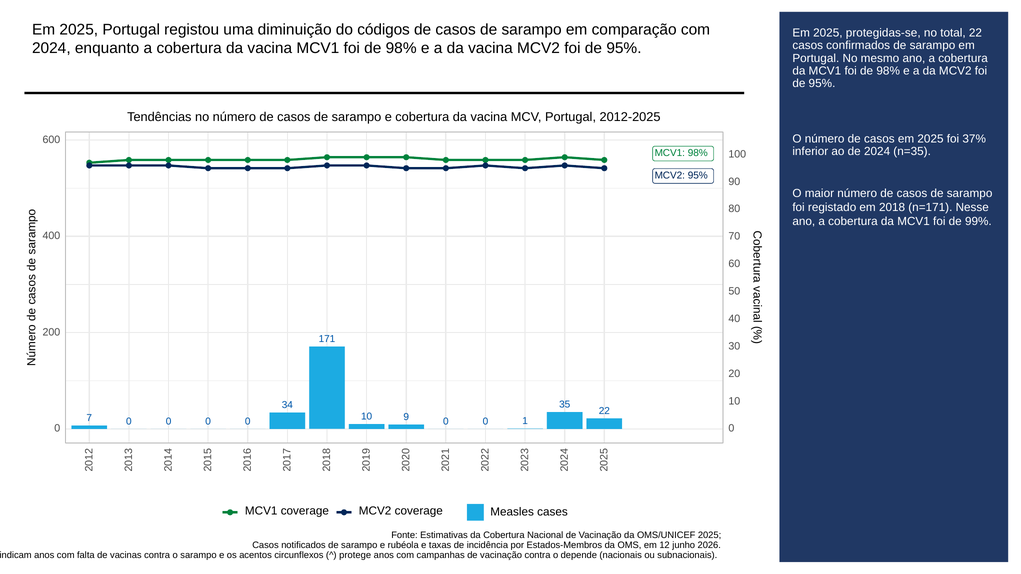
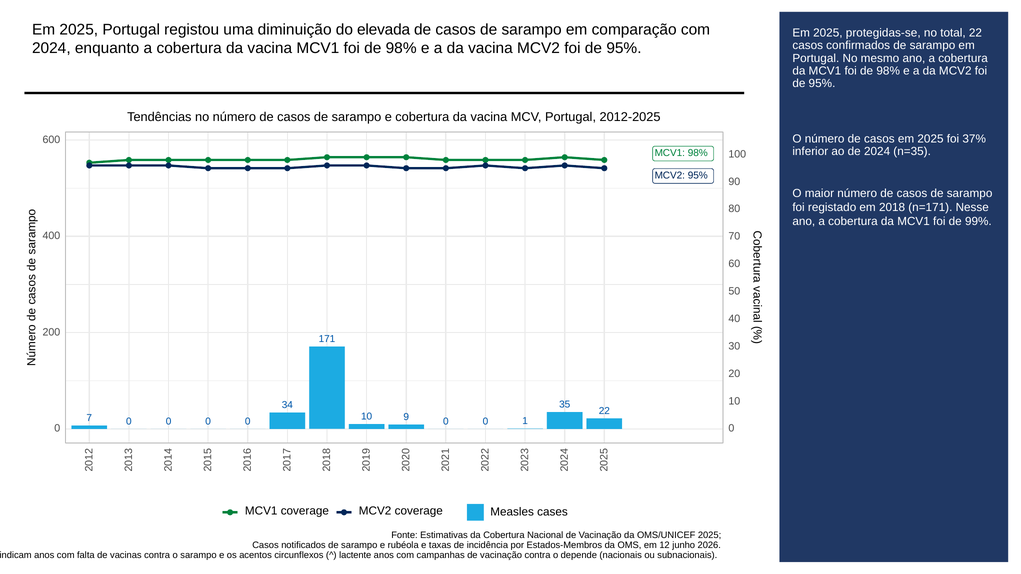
códigos: códigos -> elevada (384, 29)
protege: protege -> lactente (355, 556)
